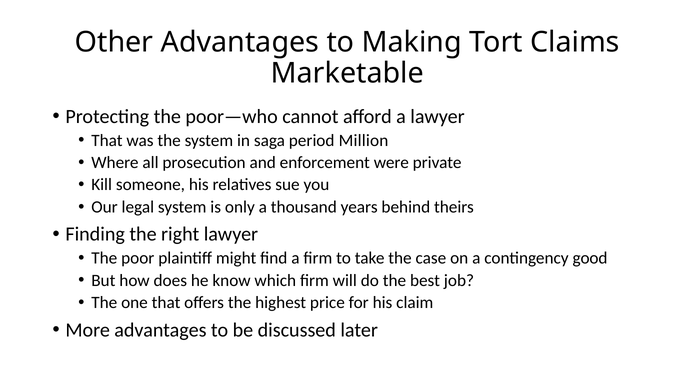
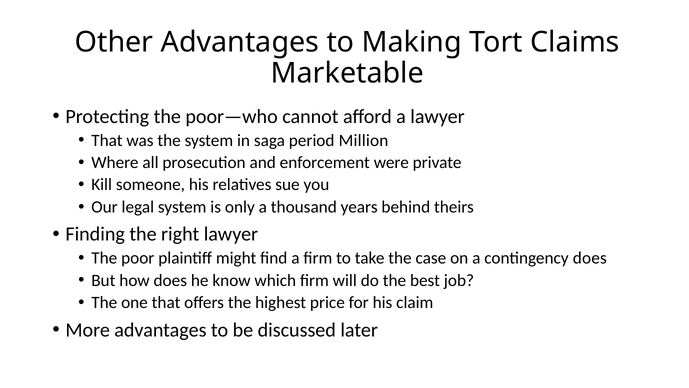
contingency good: good -> does (590, 258)
